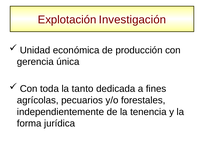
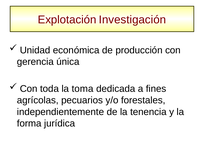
tanto: tanto -> toma (83, 89)
